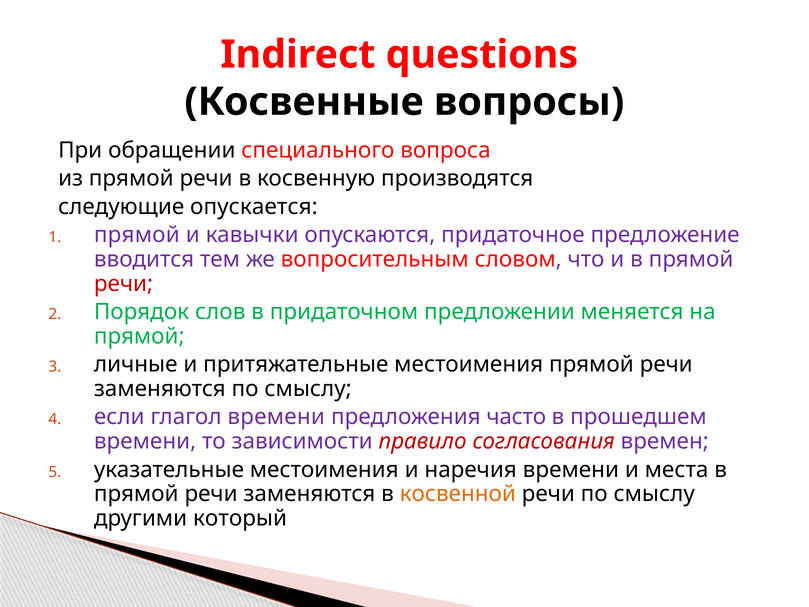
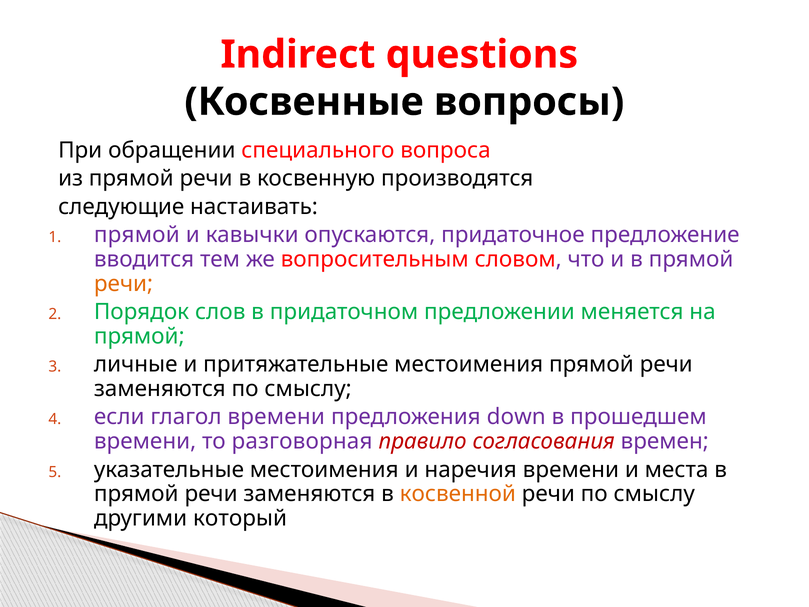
опускается: опускается -> настаивать (254, 207)
речи colour: red -> orange (123, 284)
часто: часто -> down (516, 417)
зависимости: зависимости -> разговорная (302, 441)
